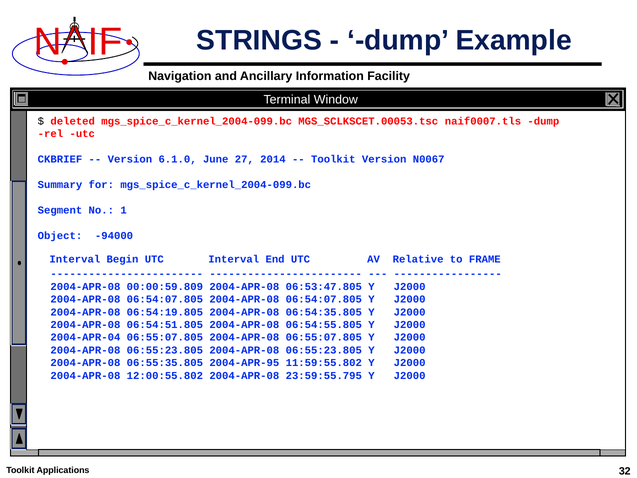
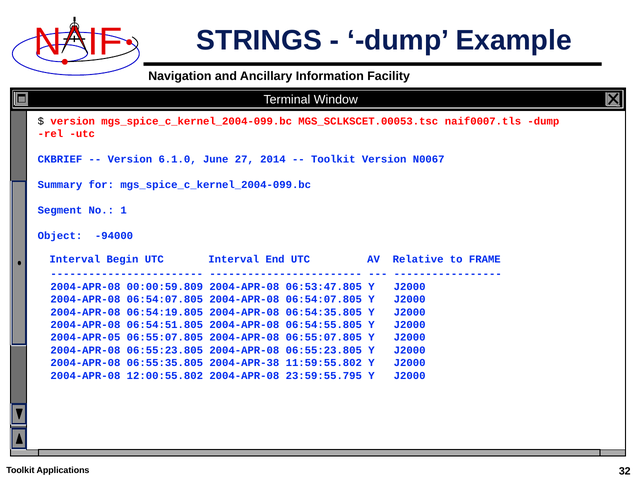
deleted: deleted -> version (73, 121)
2004-APR-04: 2004-APR-04 -> 2004-APR-05 (85, 337)
2004-APR-95: 2004-APR-95 -> 2004-APR-38 (244, 363)
